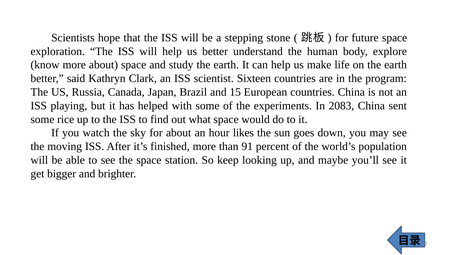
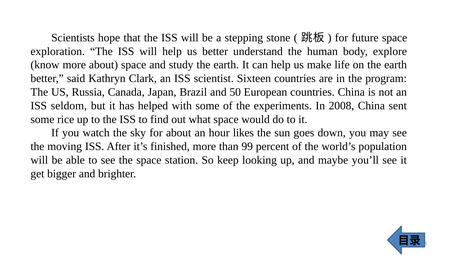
15: 15 -> 50 (235, 92)
playing: playing -> seldom (69, 106)
2083: 2083 -> 2008 (341, 106)
91: 91 -> 99 (247, 146)
